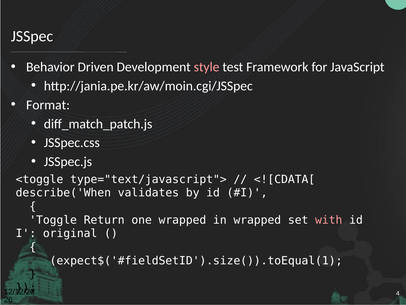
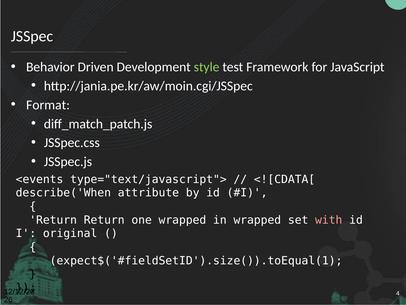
style colour: pink -> light green (207, 67)
<toggle: <toggle -> <events (40, 179)
validates: validates -> attribute (148, 193)
Toggle: Toggle -> Return (53, 220)
